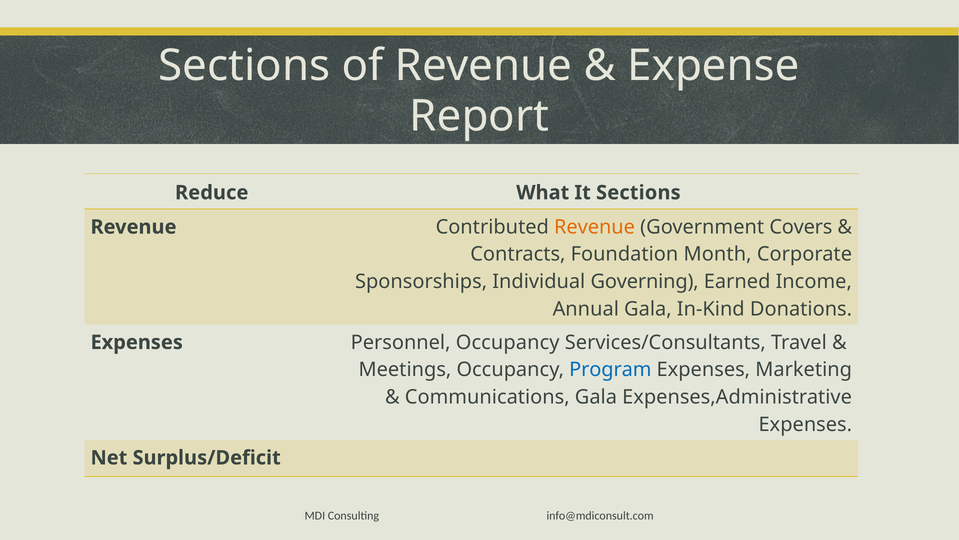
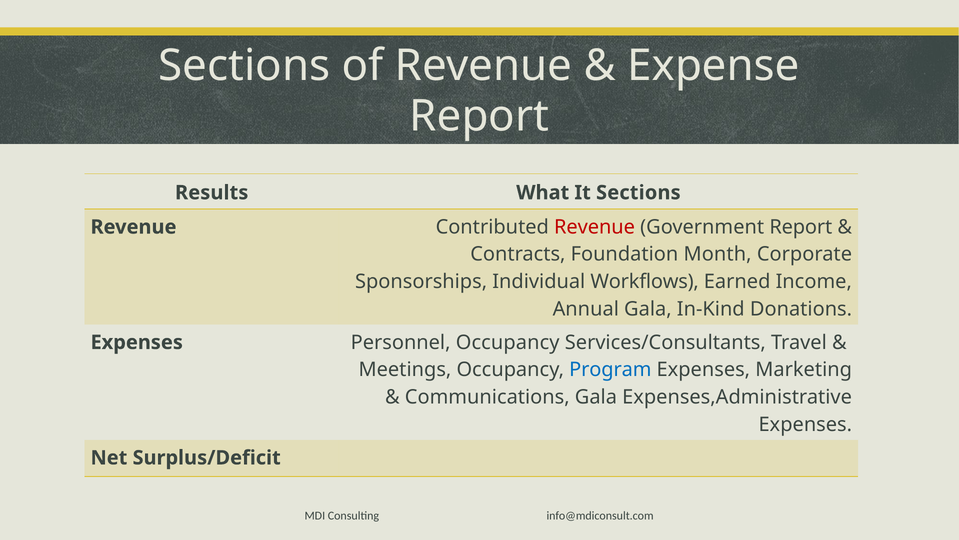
Reduce: Reduce -> Results (212, 192)
Revenue colour: orange -> red (595, 227)
Government Covers: Covers -> Report (801, 227)
Governing: Governing -> Workflows (645, 281)
